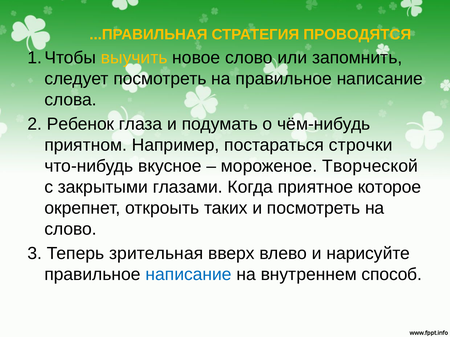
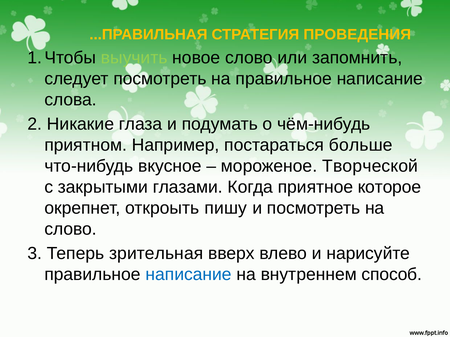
ПРОВОДЯТСЯ: ПРОВОДЯТСЯ -> ПРОВЕДЕНИЯ (357, 35)
выучить colour: yellow -> light green (134, 58)
Ребенок: Ребенок -> Никакие (81, 124)
строчки: строчки -> больше (361, 145)
таких: таких -> пишу (226, 208)
